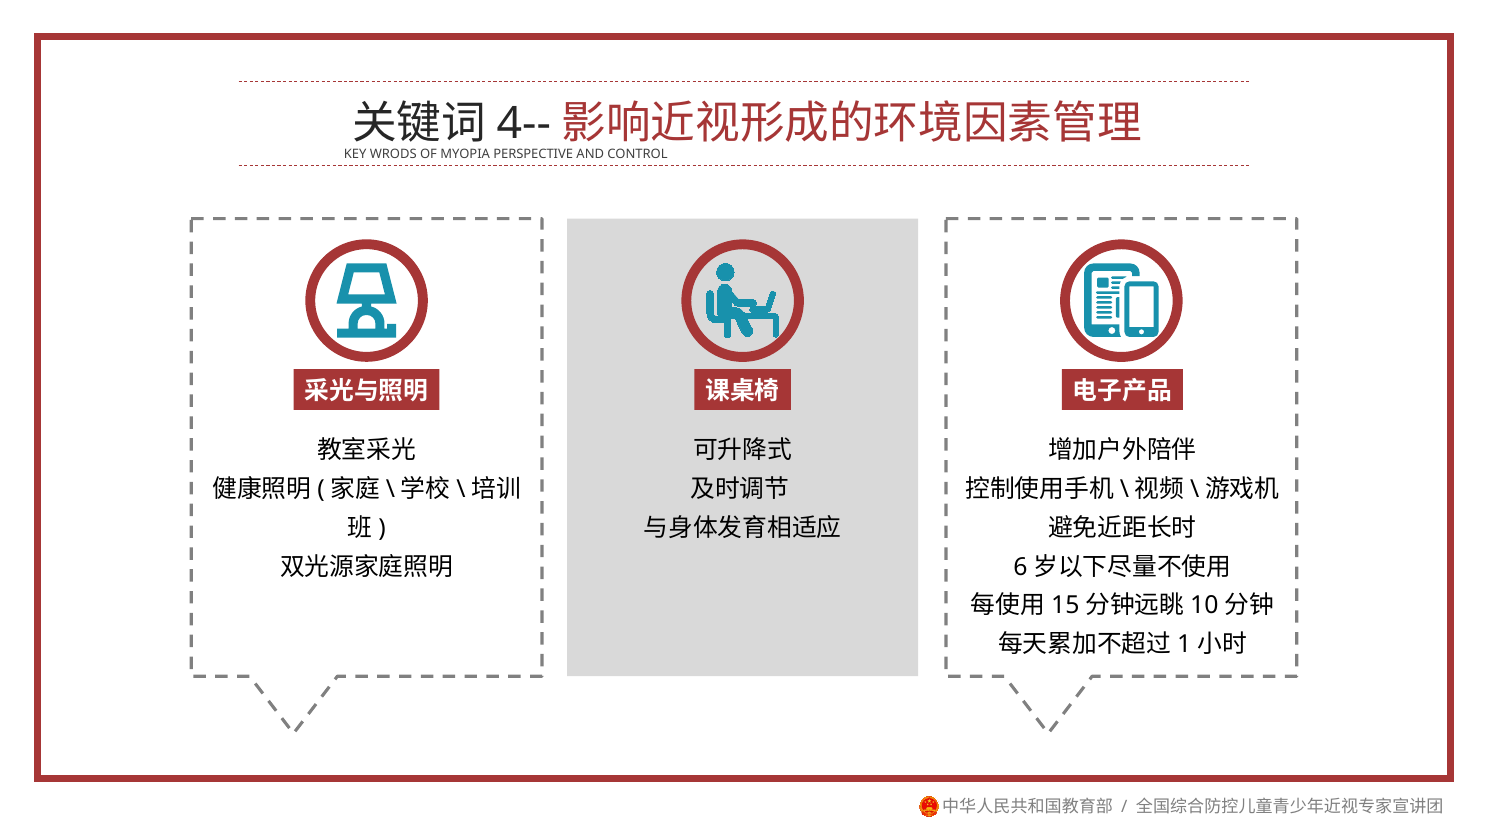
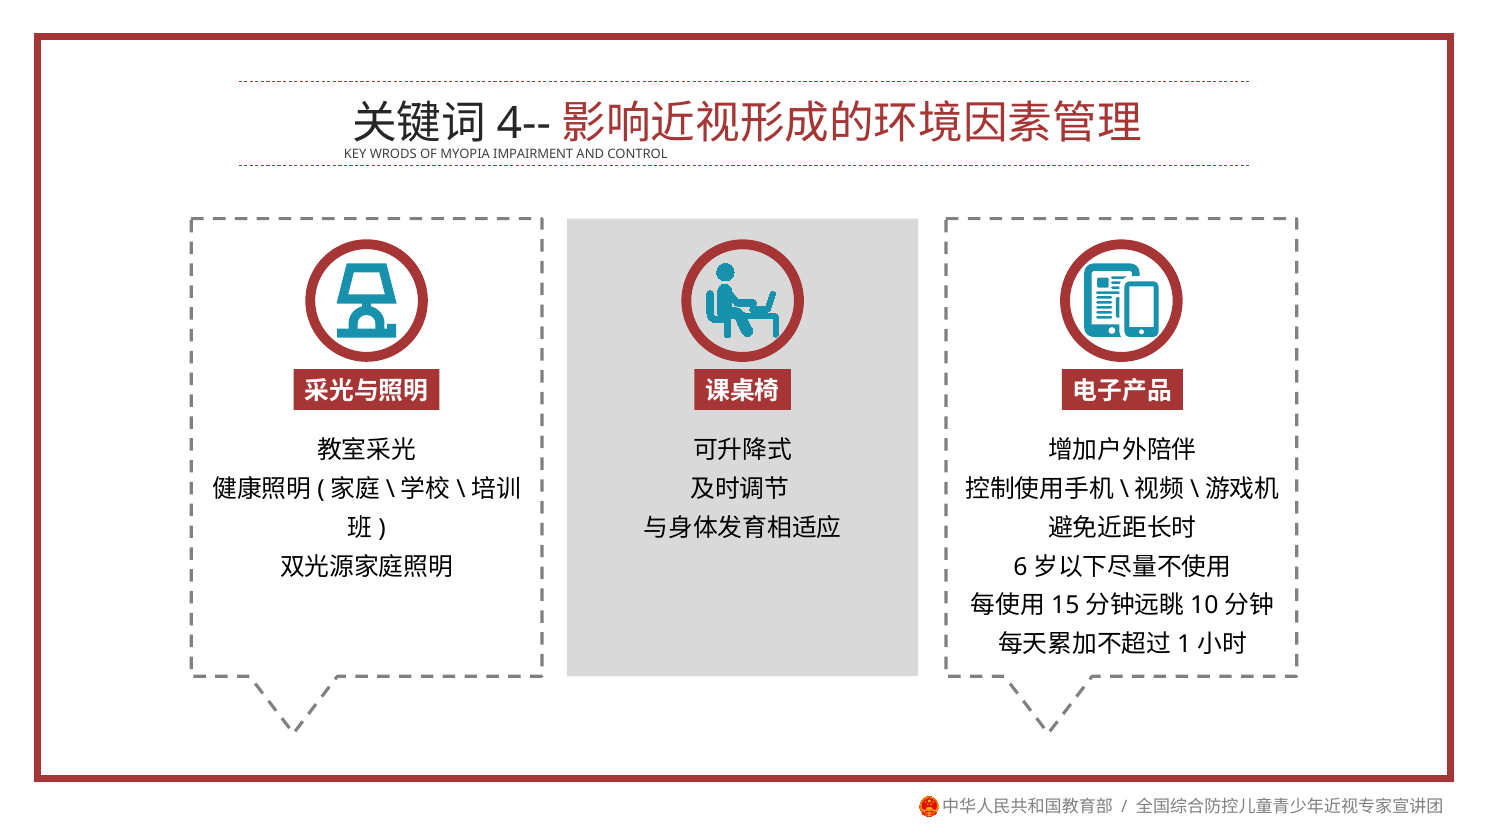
PERSPECTIVE: PERSPECTIVE -> IMPAIRMENT (533, 154)
